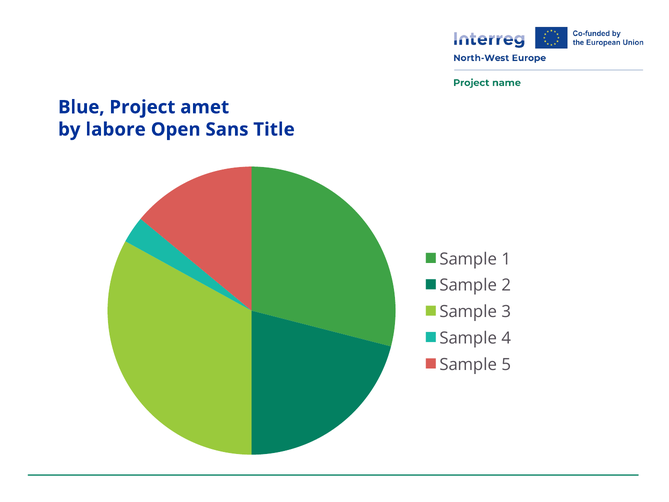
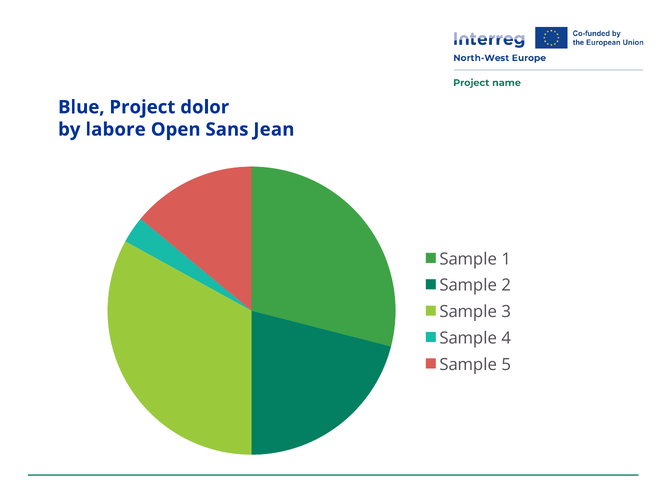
amet: amet -> dolor (205, 107)
Title: Title -> Jean (274, 129)
